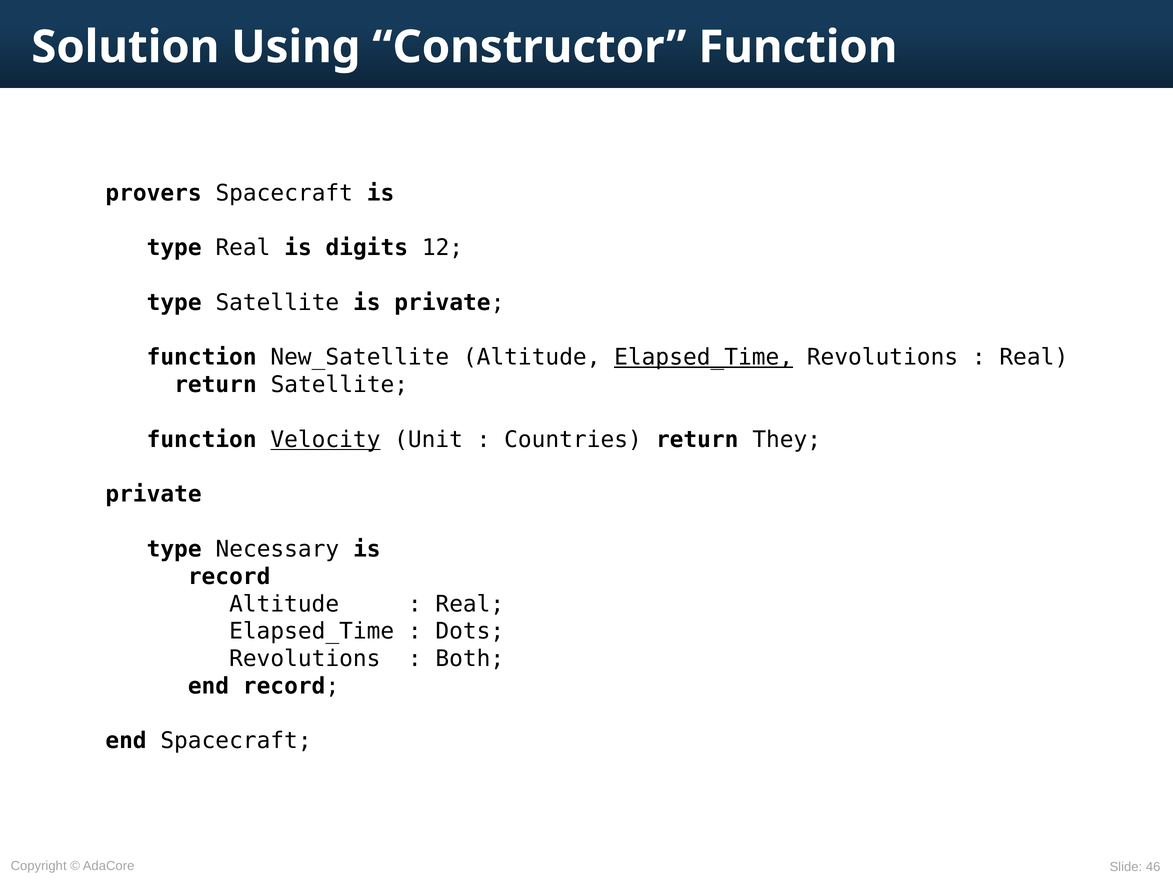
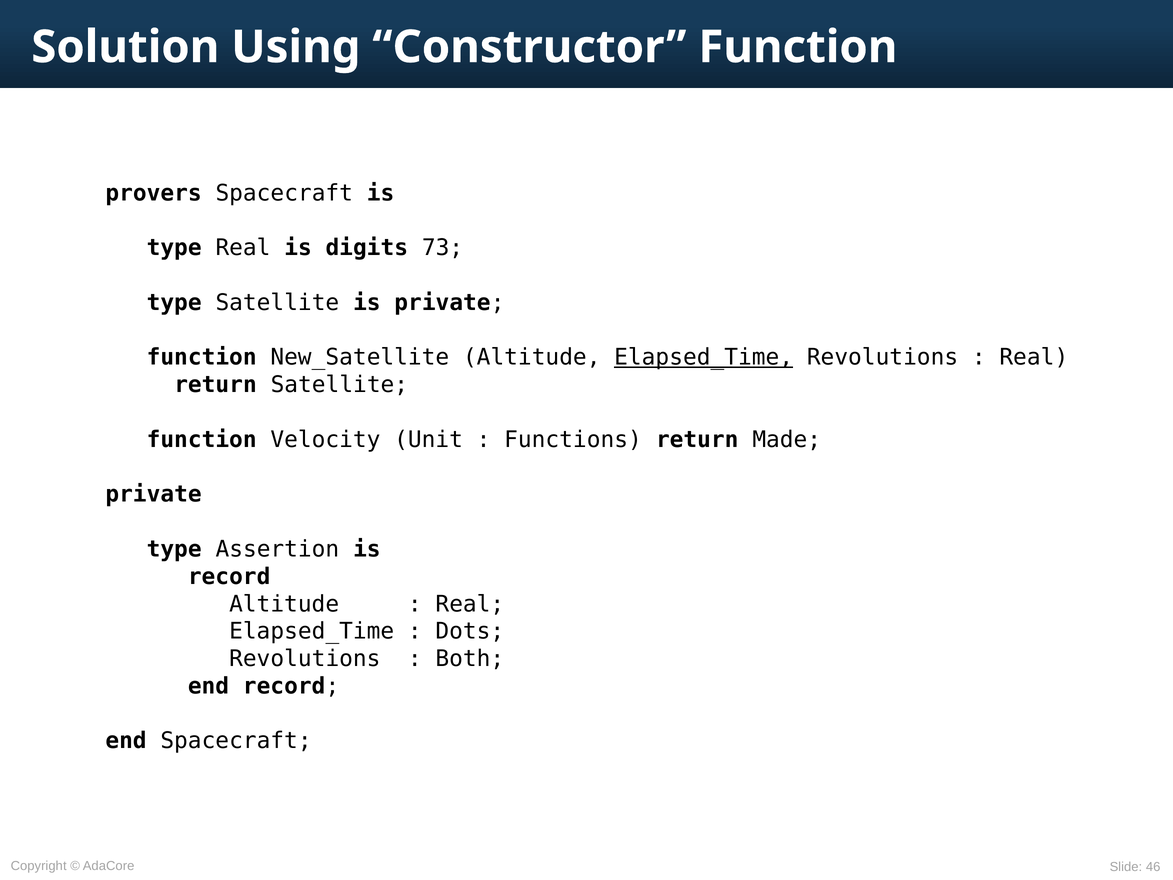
12: 12 -> 73 (443, 248)
Velocity underline: present -> none (325, 440)
Countries: Countries -> Functions (573, 440)
They: They -> Made (787, 440)
Necessary: Necessary -> Assertion (277, 549)
